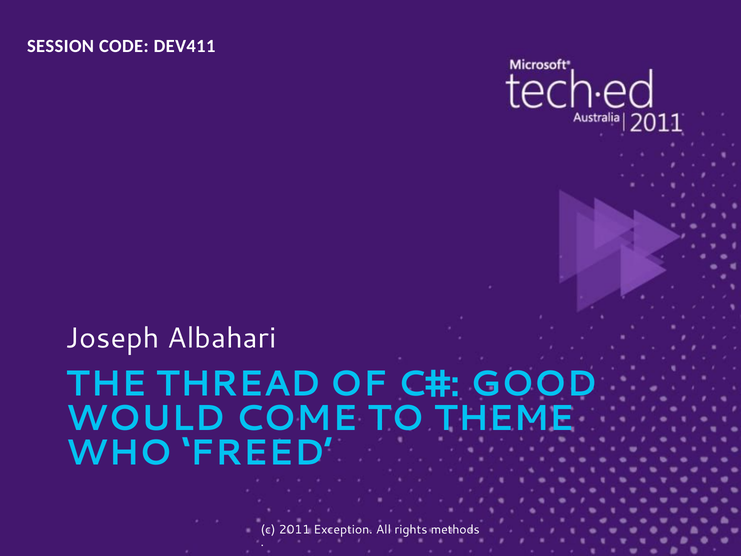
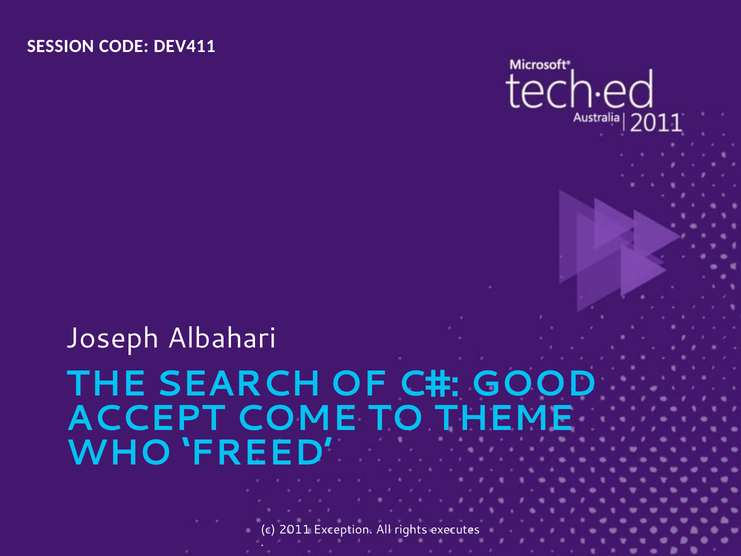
THREAD: THREAD -> SEARCH (238, 384)
WOULD: WOULD -> ACCEPT (146, 418)
methods: methods -> executes (455, 529)
